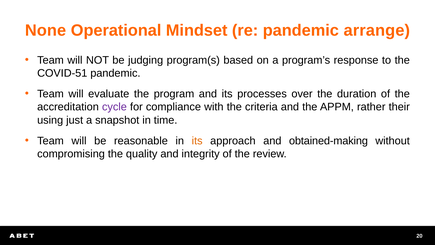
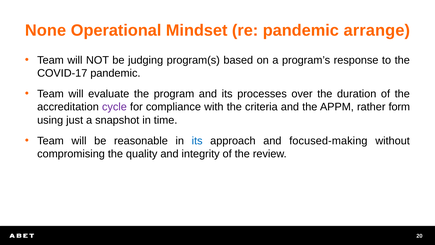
COVID-51: COVID-51 -> COVID-17 (62, 73)
their: their -> form (399, 107)
its colour: orange -> blue (197, 141)
obtained-making: obtained-making -> focused-making (328, 141)
